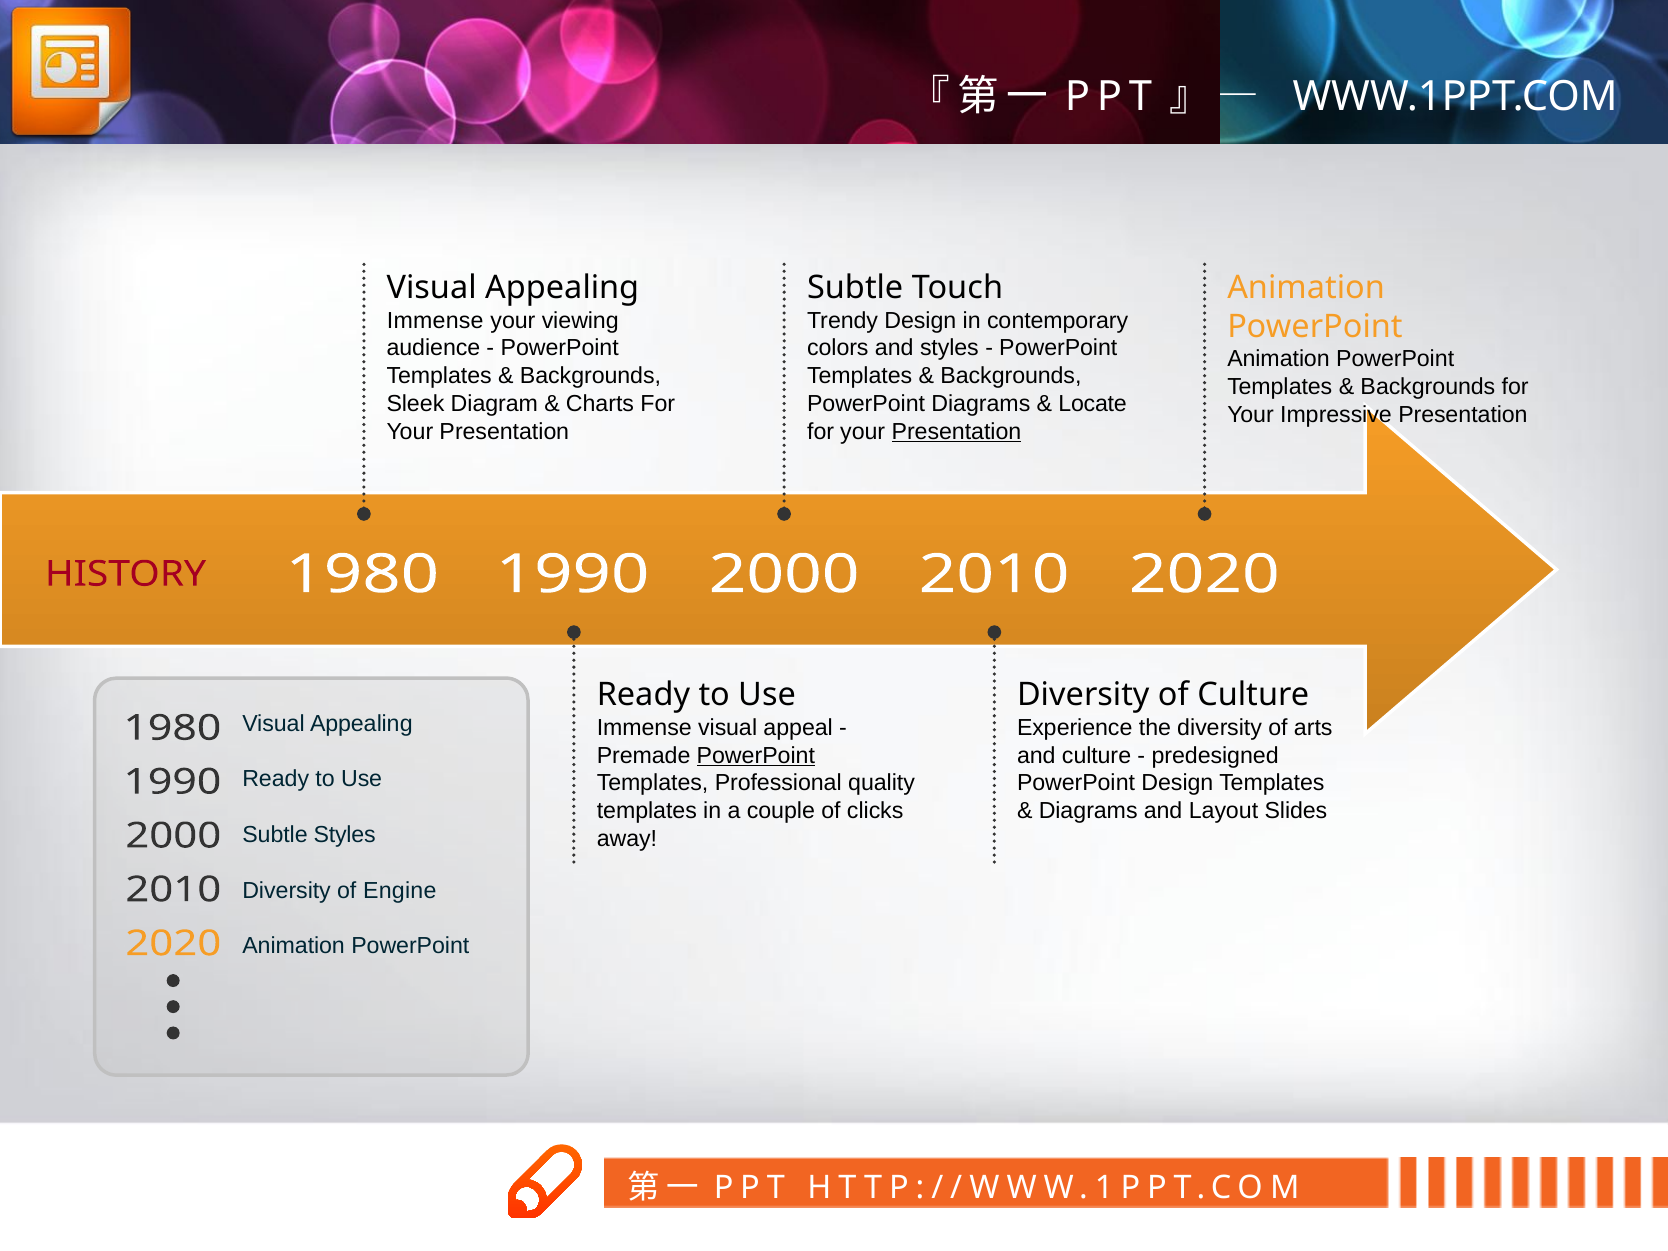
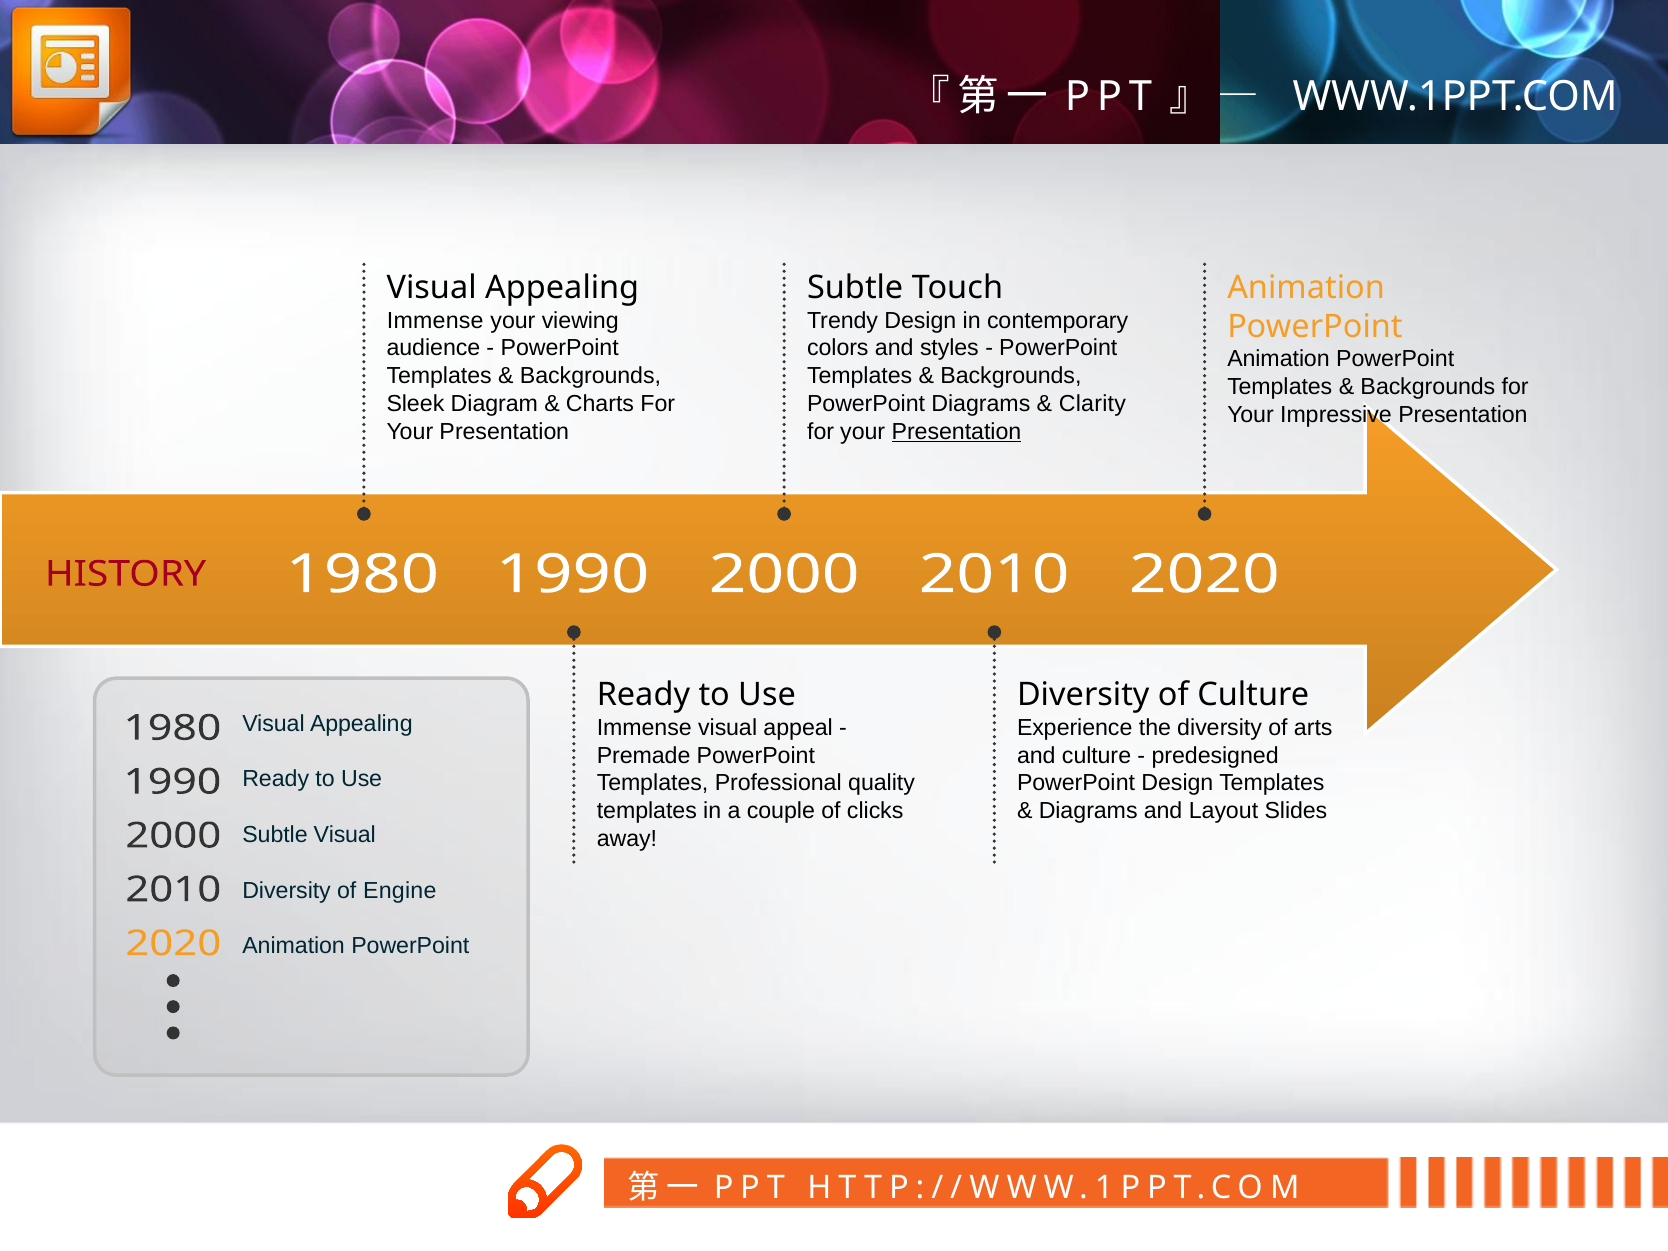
Locate: Locate -> Clarity (1092, 404)
PowerPoint underline: present -> none (756, 755)
Subtle Styles: Styles -> Visual (345, 835)
